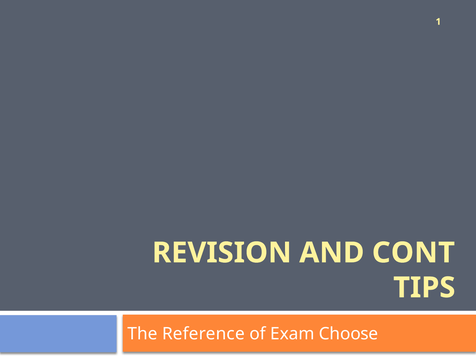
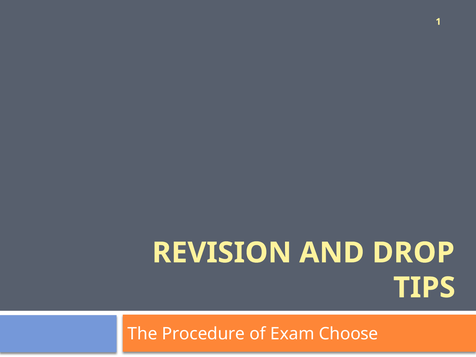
CONT: CONT -> DROP (413, 253)
Reference: Reference -> Procedure (203, 334)
